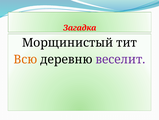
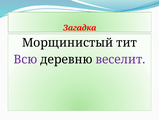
Всю colour: orange -> purple (25, 59)
